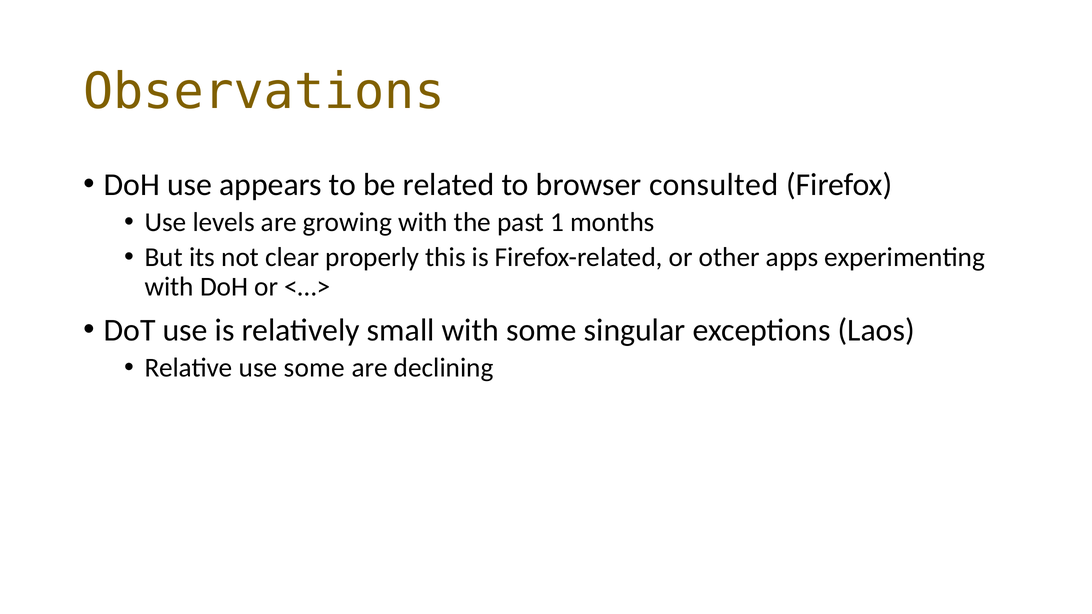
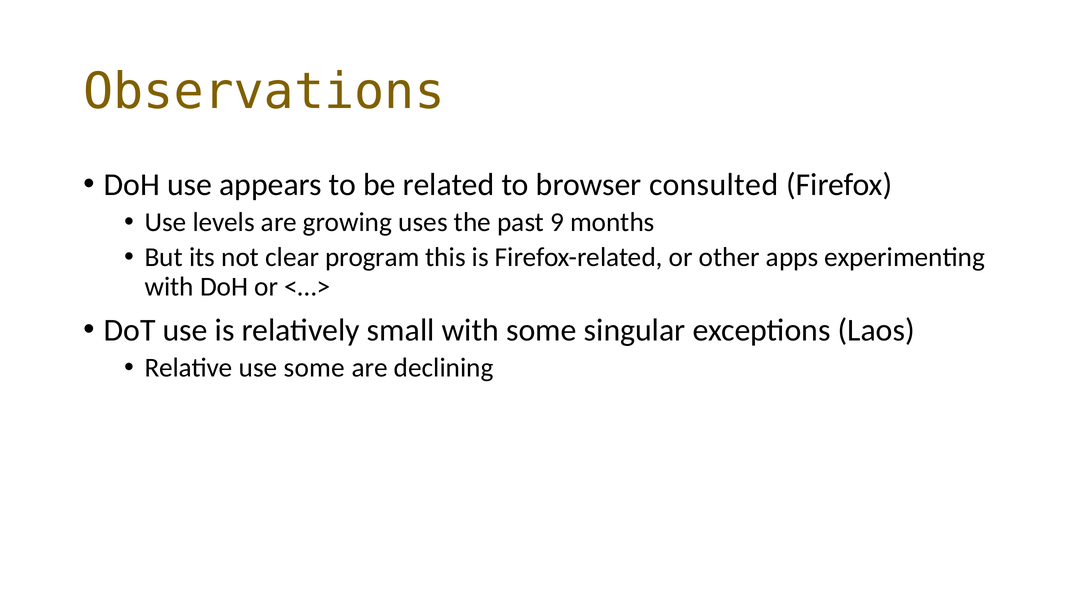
growing with: with -> uses (423, 222)
1: 1 -> 9 (557, 222)
properly: properly -> program (372, 257)
